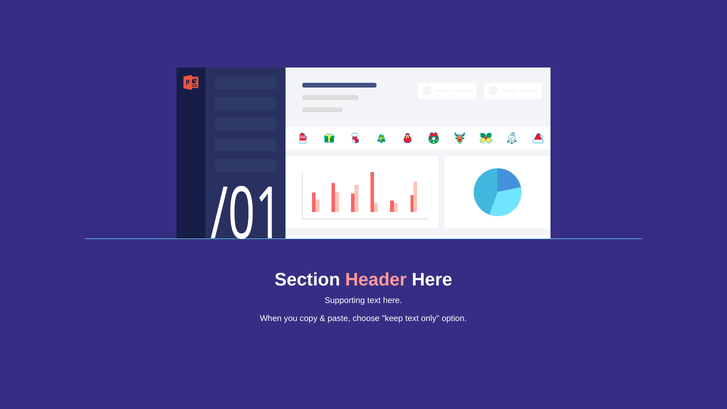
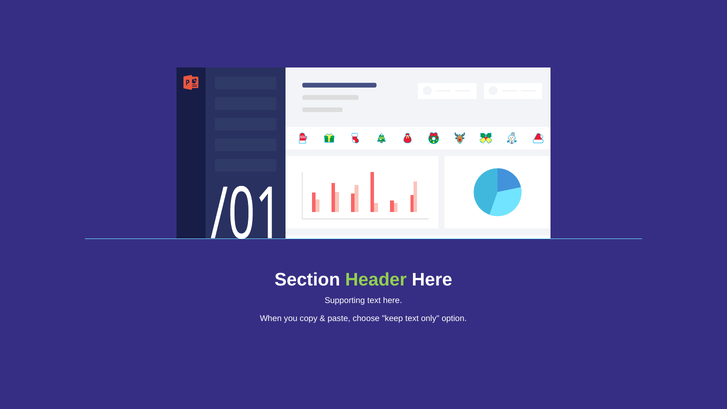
Header colour: pink -> light green (376, 280)
